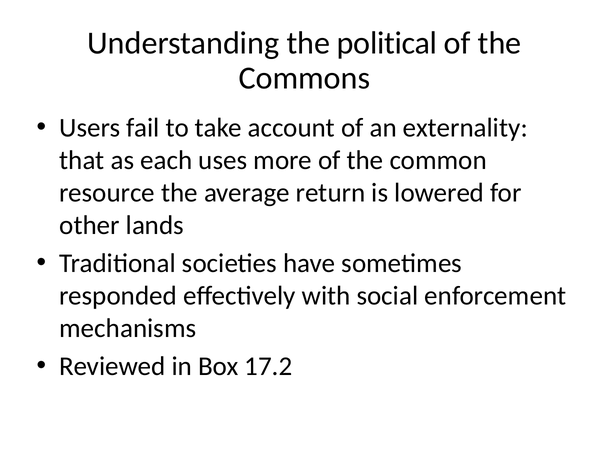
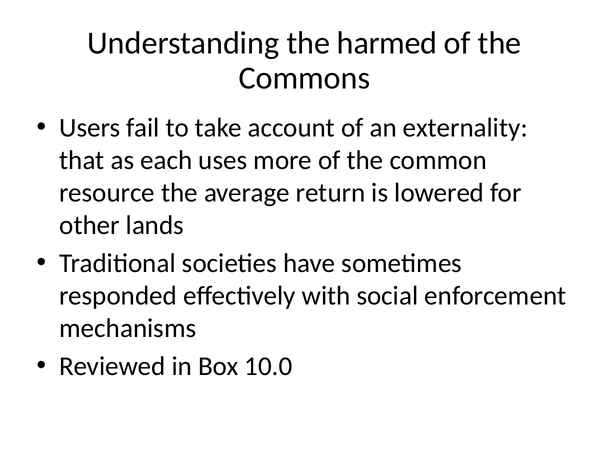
political: political -> harmed (387, 43)
17.2: 17.2 -> 10.0 (268, 366)
